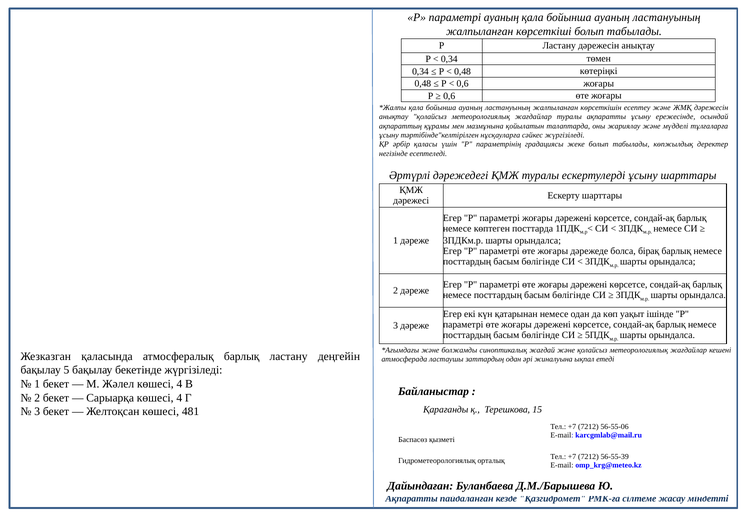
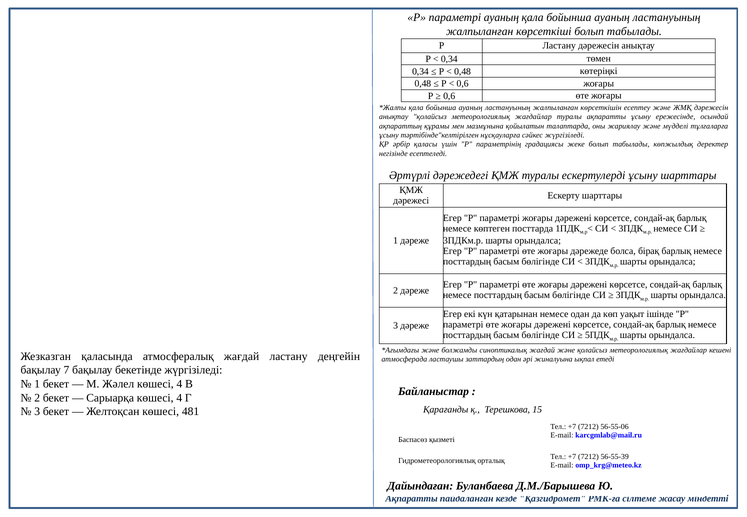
атмосфералық барлық: барлық -> жағдай (242, 357)
5: 5 -> 7 (66, 370)
